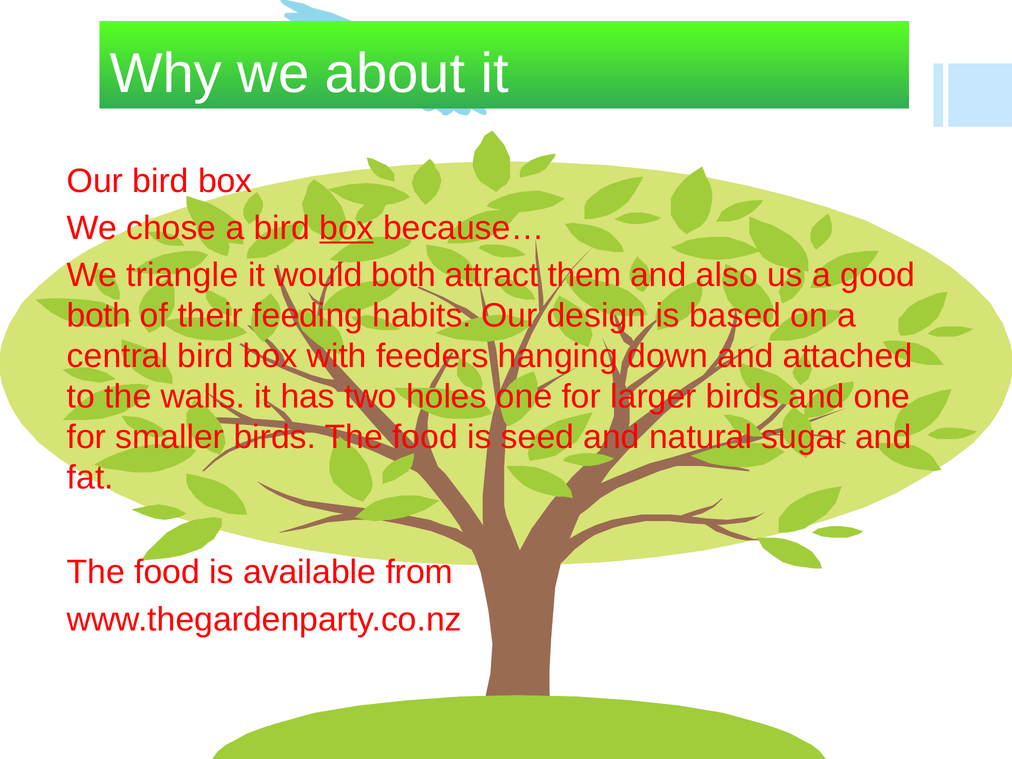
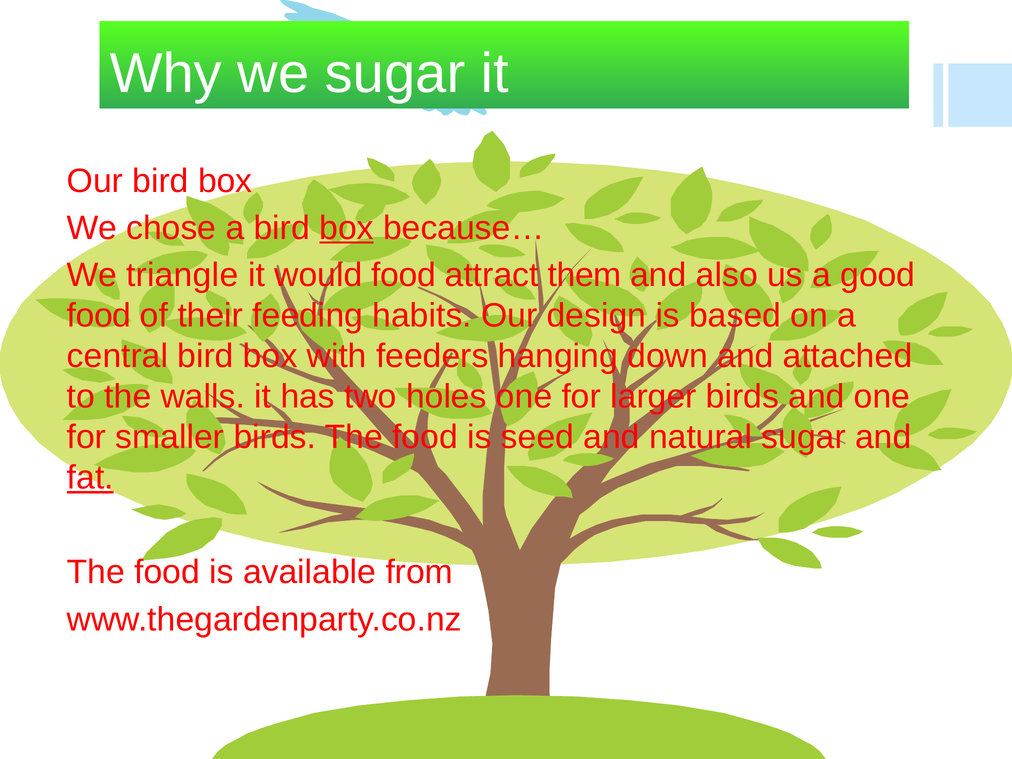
we about: about -> sugar (395, 74)
would both: both -> food (404, 275)
both: both -> food (99, 316)
fat underline: none -> present (90, 478)
